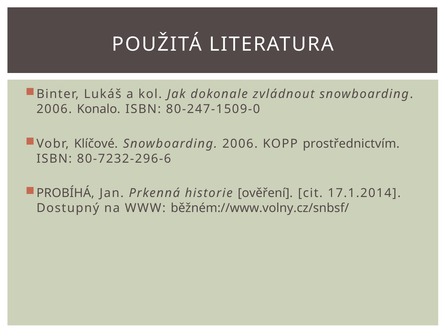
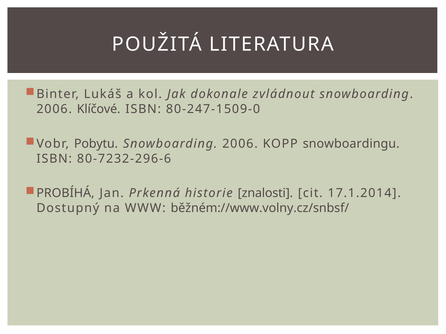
Konalo: Konalo -> Klíčové (99, 109)
Klíčové: Klíčové -> Pobytu (96, 144)
prostřednictvím: prostřednictvím -> snowboardingu (351, 144)
ověření: ověření -> znalosti (265, 194)
